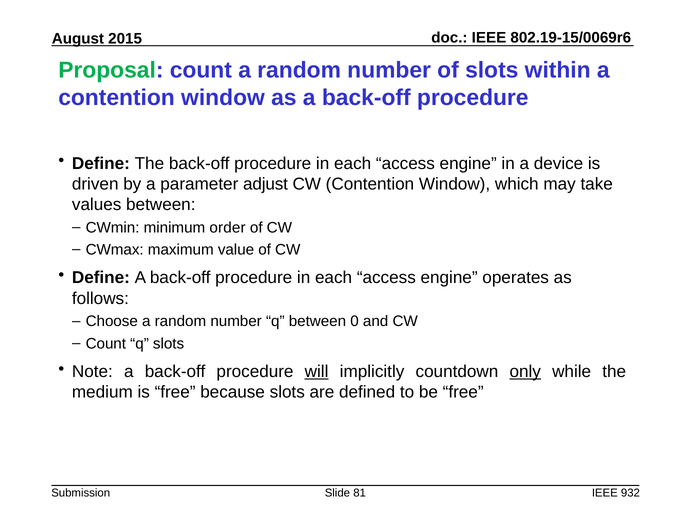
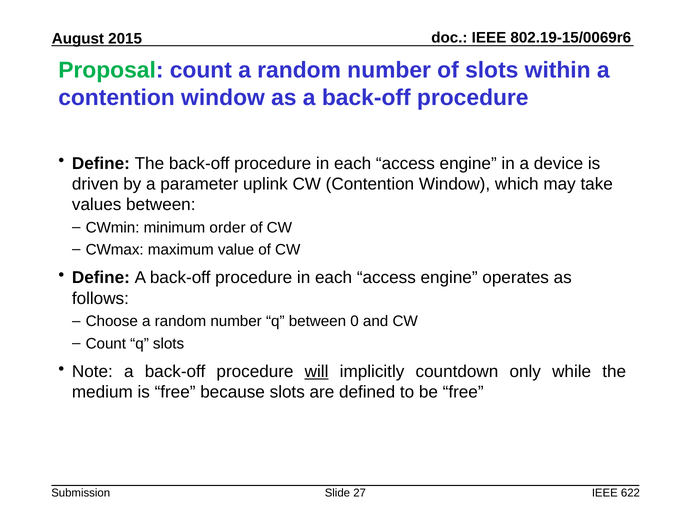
adjust: adjust -> uplink (265, 184)
only underline: present -> none (525, 371)
81: 81 -> 27 (360, 493)
932: 932 -> 622 (630, 493)
